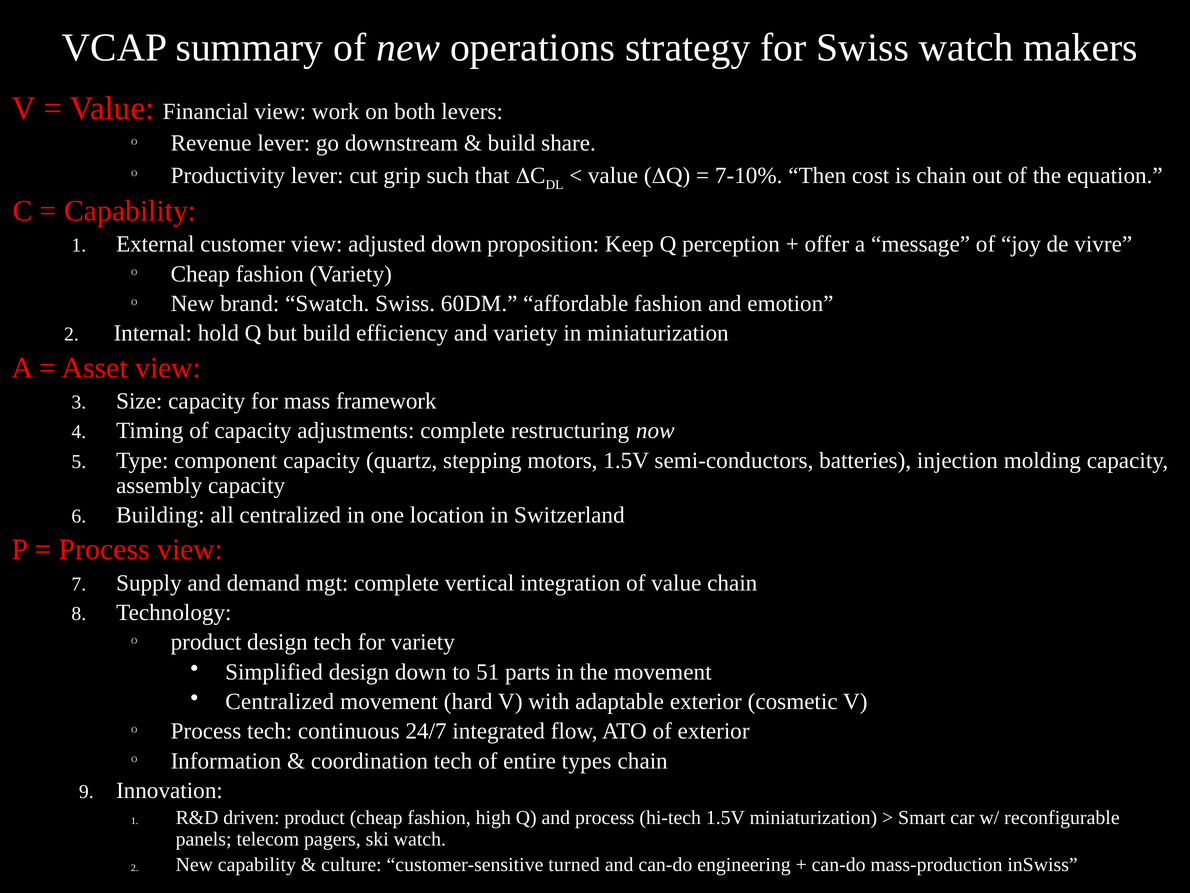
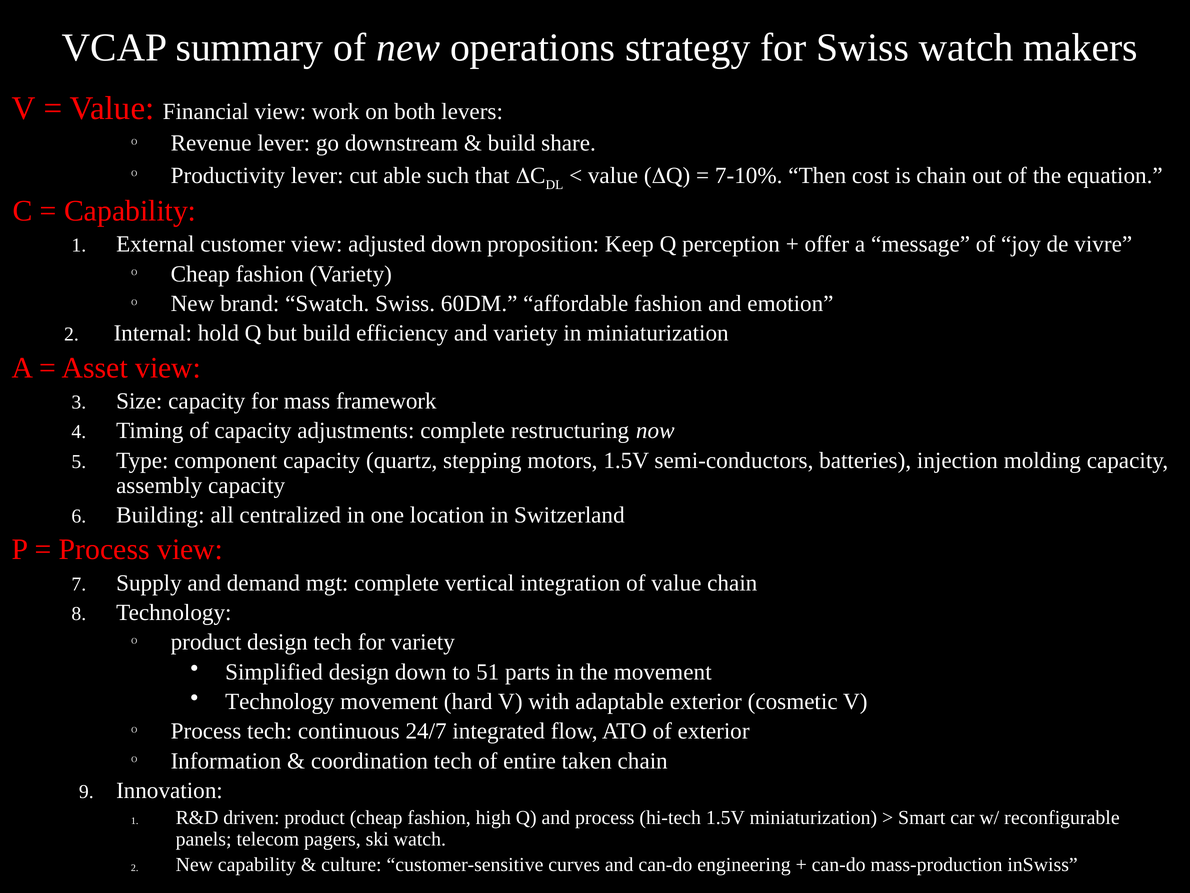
grip: grip -> able (402, 176)
Centralized: Centralized -> Technology (280, 701)
types: types -> taken (587, 760)
turned: turned -> curves (574, 864)
